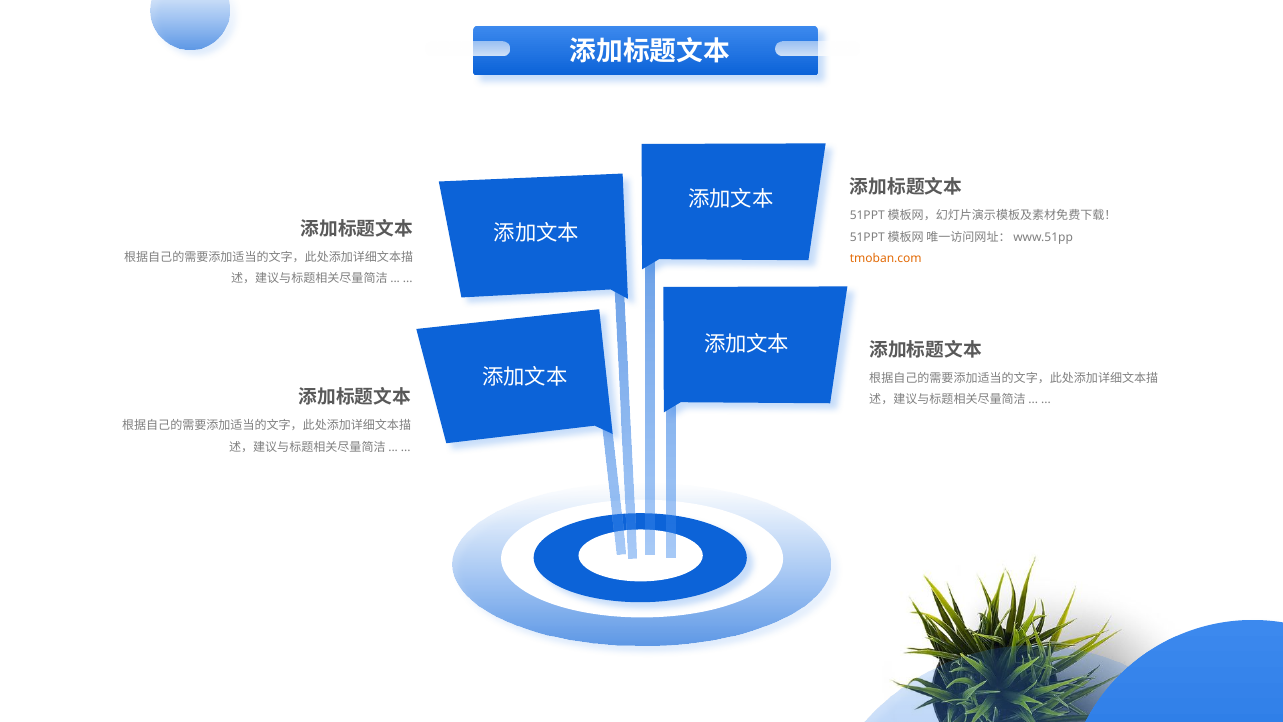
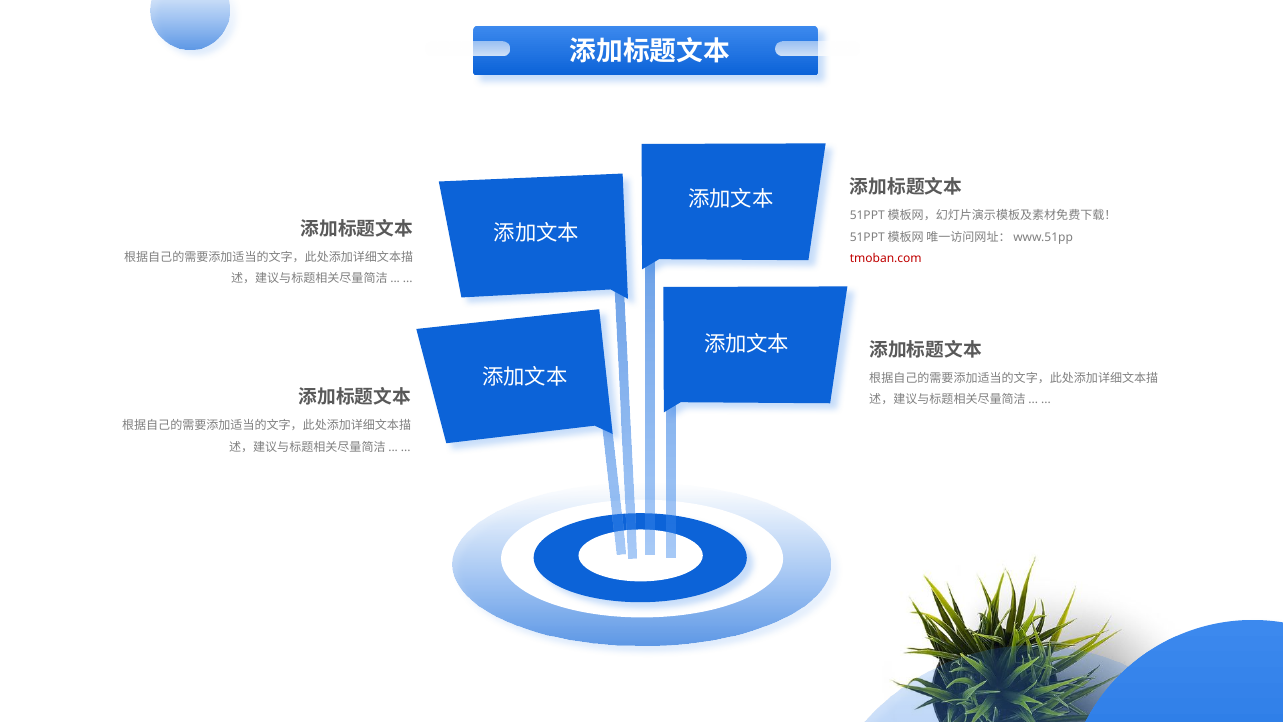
tmoban.com colour: orange -> red (886, 259)
